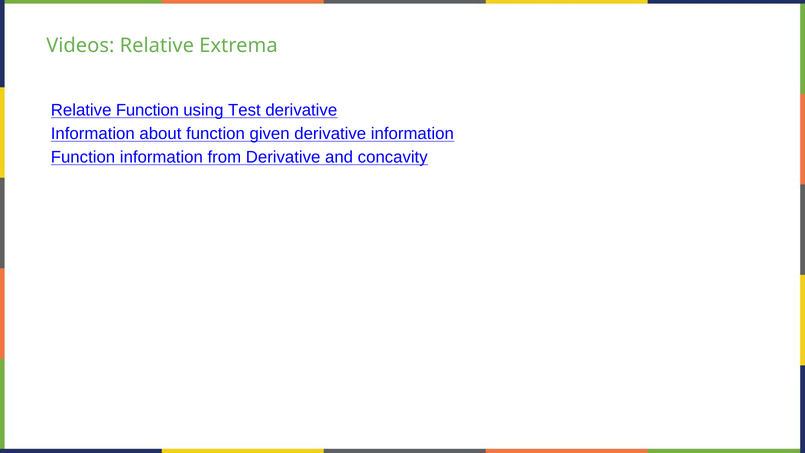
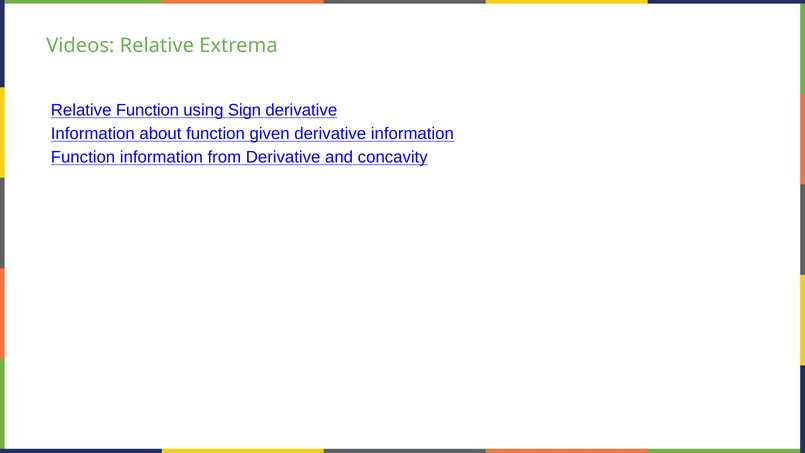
Test: Test -> Sign (244, 110)
